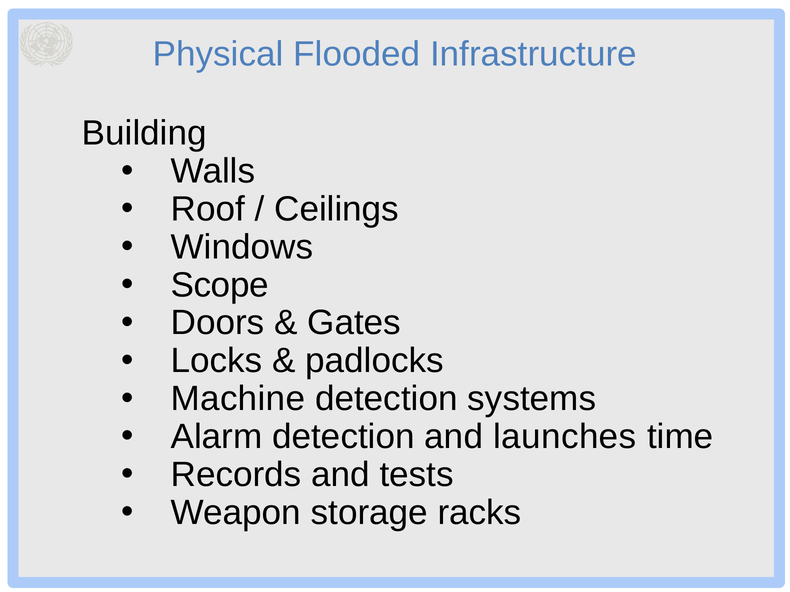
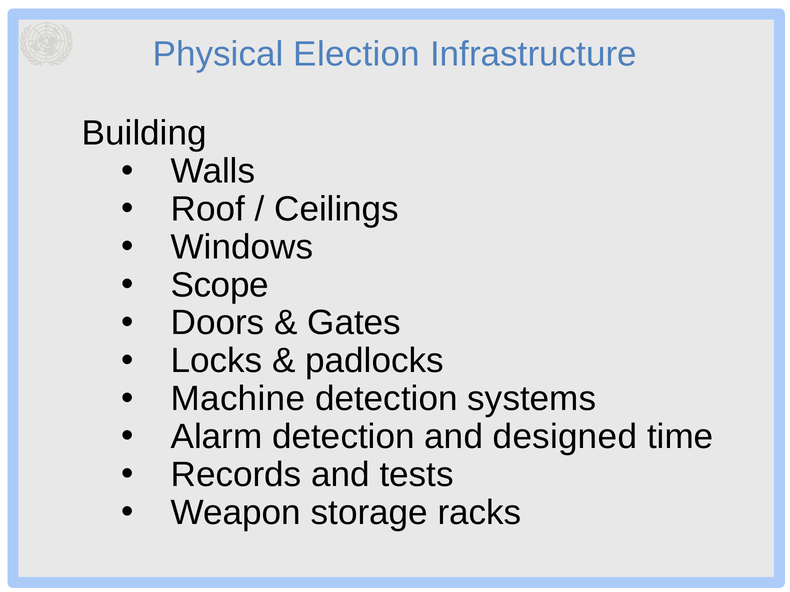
Flooded: Flooded -> Election (357, 54)
launches: launches -> designed (565, 437)
